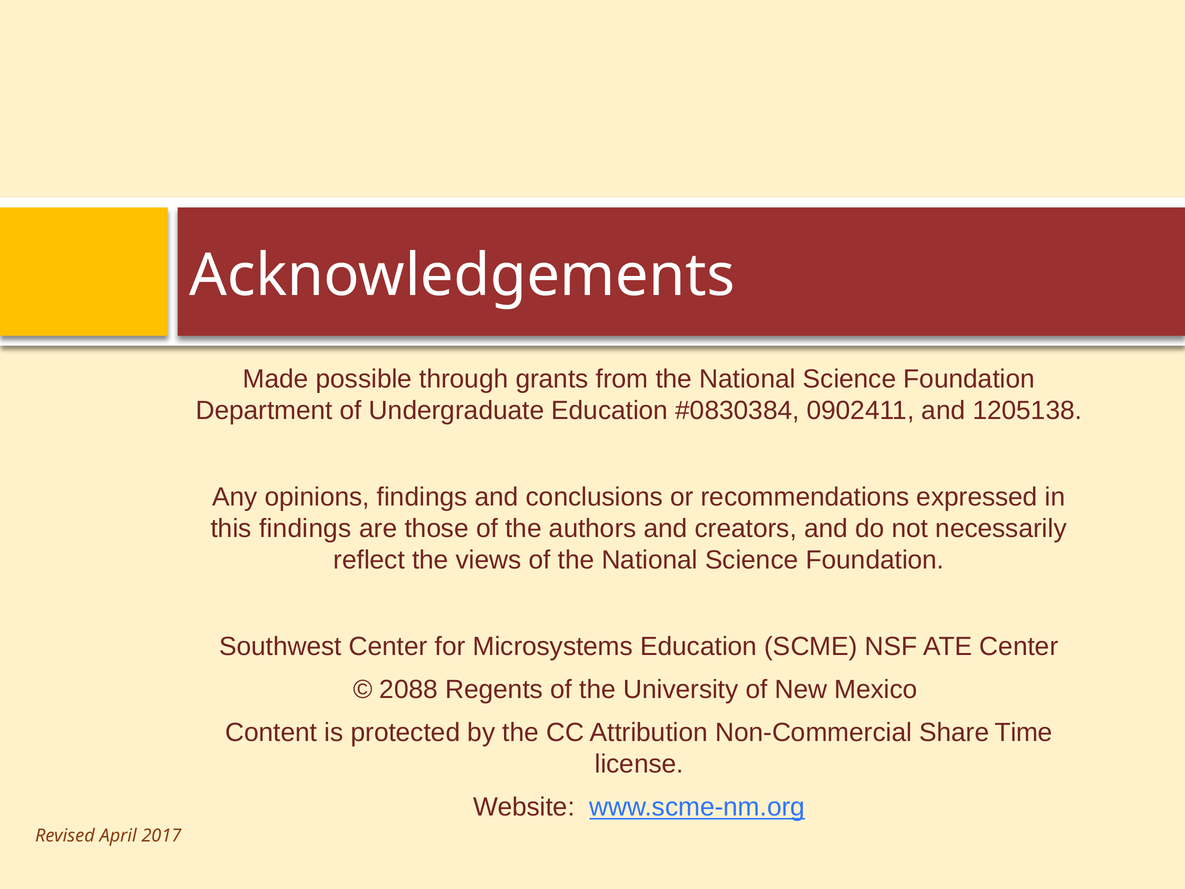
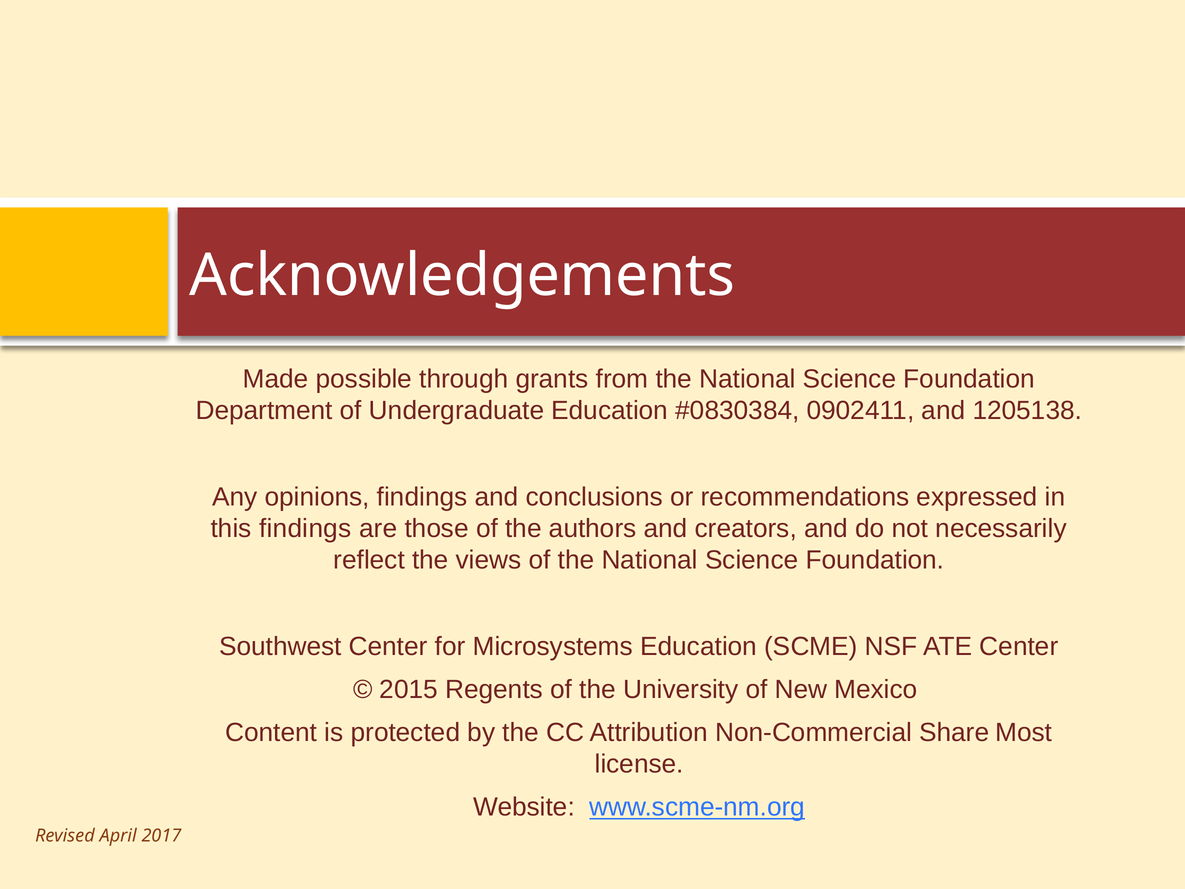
2088: 2088 -> 2015 (409, 689)
Time: Time -> Most (1024, 732)
